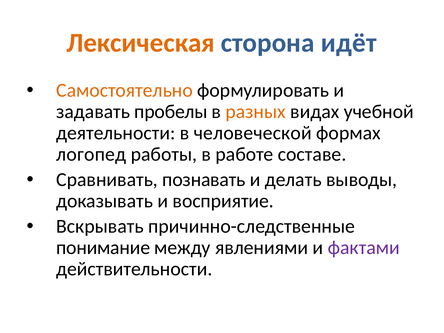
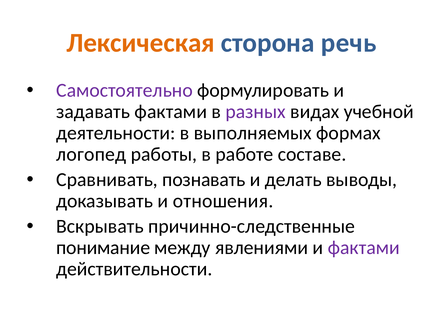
идёт: идёт -> речь (349, 43)
Самостоятельно colour: orange -> purple (125, 90)
задавать пробелы: пробелы -> фактами (171, 112)
разных colour: orange -> purple (256, 112)
человеческой: человеческой -> выполняемых (253, 133)
восприятие: восприятие -> отношения (223, 201)
